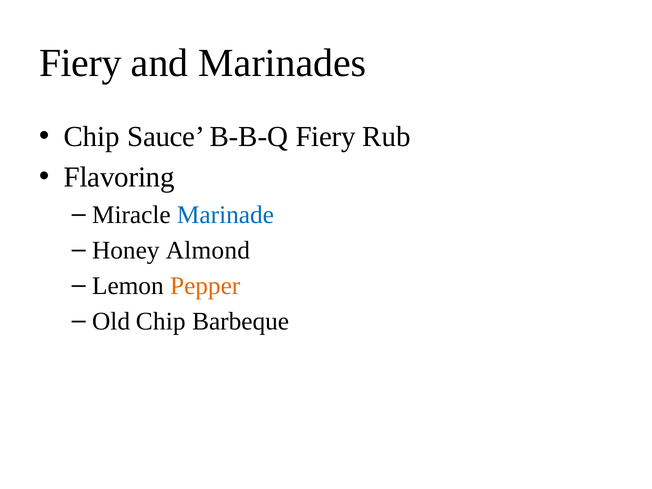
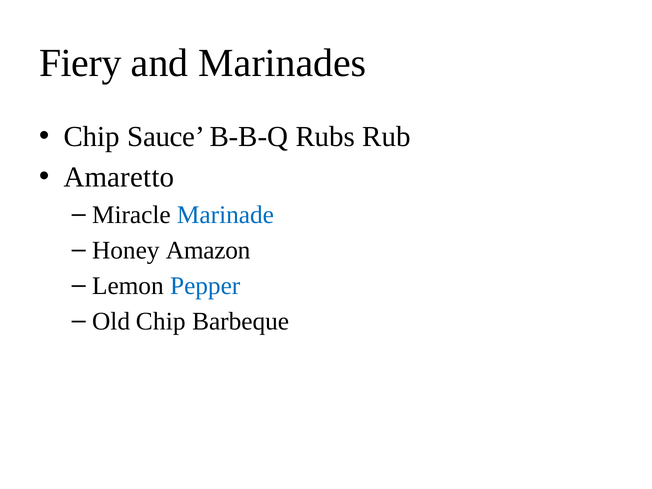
B-B-Q Fiery: Fiery -> Rubs (325, 137)
Flavoring: Flavoring -> Amaretto (119, 177)
Almond: Almond -> Amazon (208, 250)
Pepper colour: orange -> blue (205, 286)
